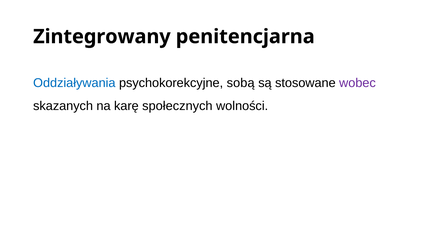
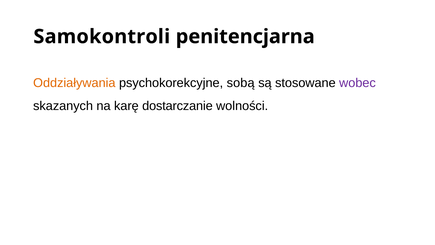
Zintegrowany: Zintegrowany -> Samokontroli (102, 37)
Oddziaływania colour: blue -> orange (74, 83)
społecznych: społecznych -> dostarczanie (177, 106)
